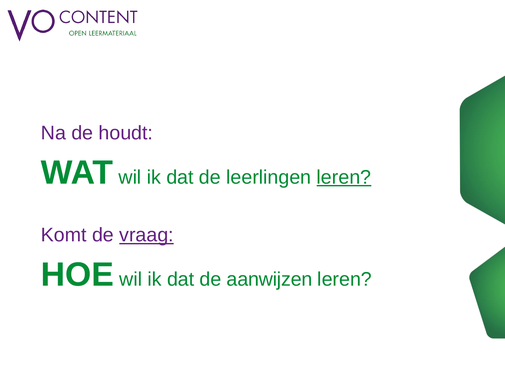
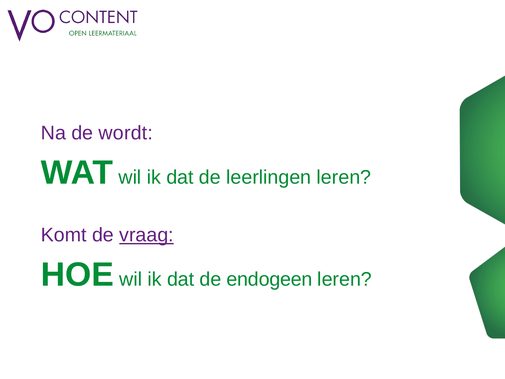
houdt: houdt -> wordt (126, 133)
leren underline: present -> none (344, 177)
aanwijzen: aanwijzen -> endogeen (270, 279)
